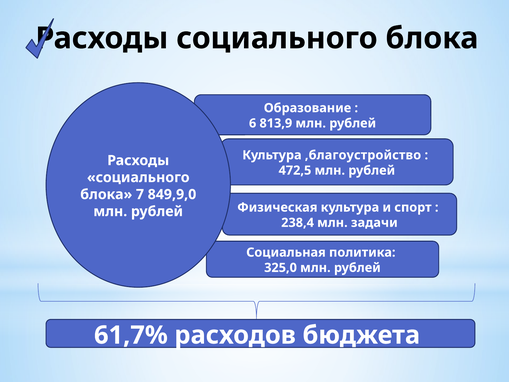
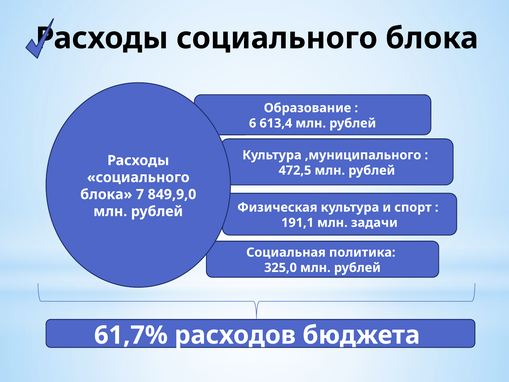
813,9: 813,9 -> 613,4 (276, 123)
,благоустройство: ,благоустройство -> ,муниципального (363, 155)
238,4: 238,4 -> 191,1 (298, 223)
